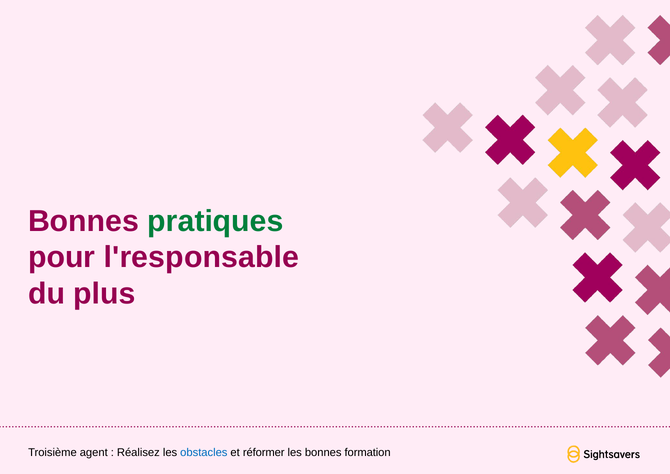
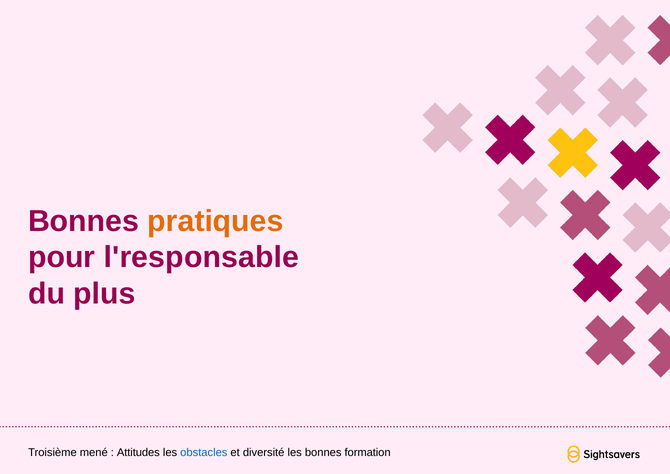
pratiques colour: green -> orange (216, 221)
agent: agent -> mené (94, 452)
Réalisez: Réalisez -> Attitudes (138, 452)
réformer: réformer -> diversité (264, 452)
